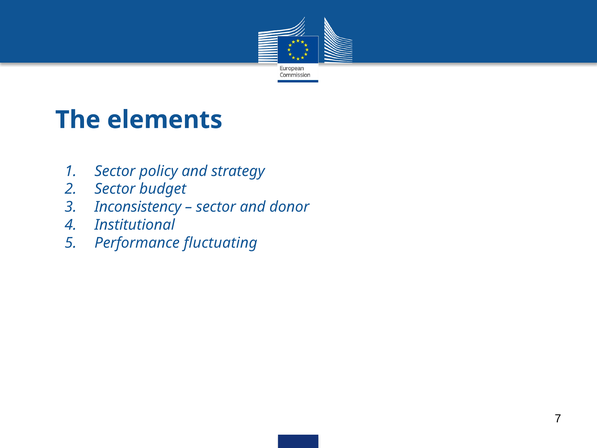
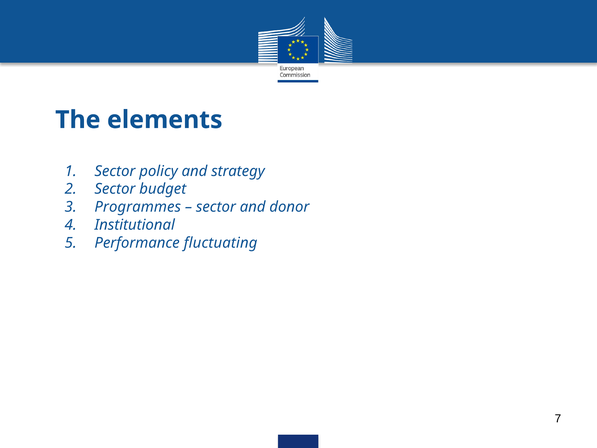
Inconsistency: Inconsistency -> Programmes (138, 207)
